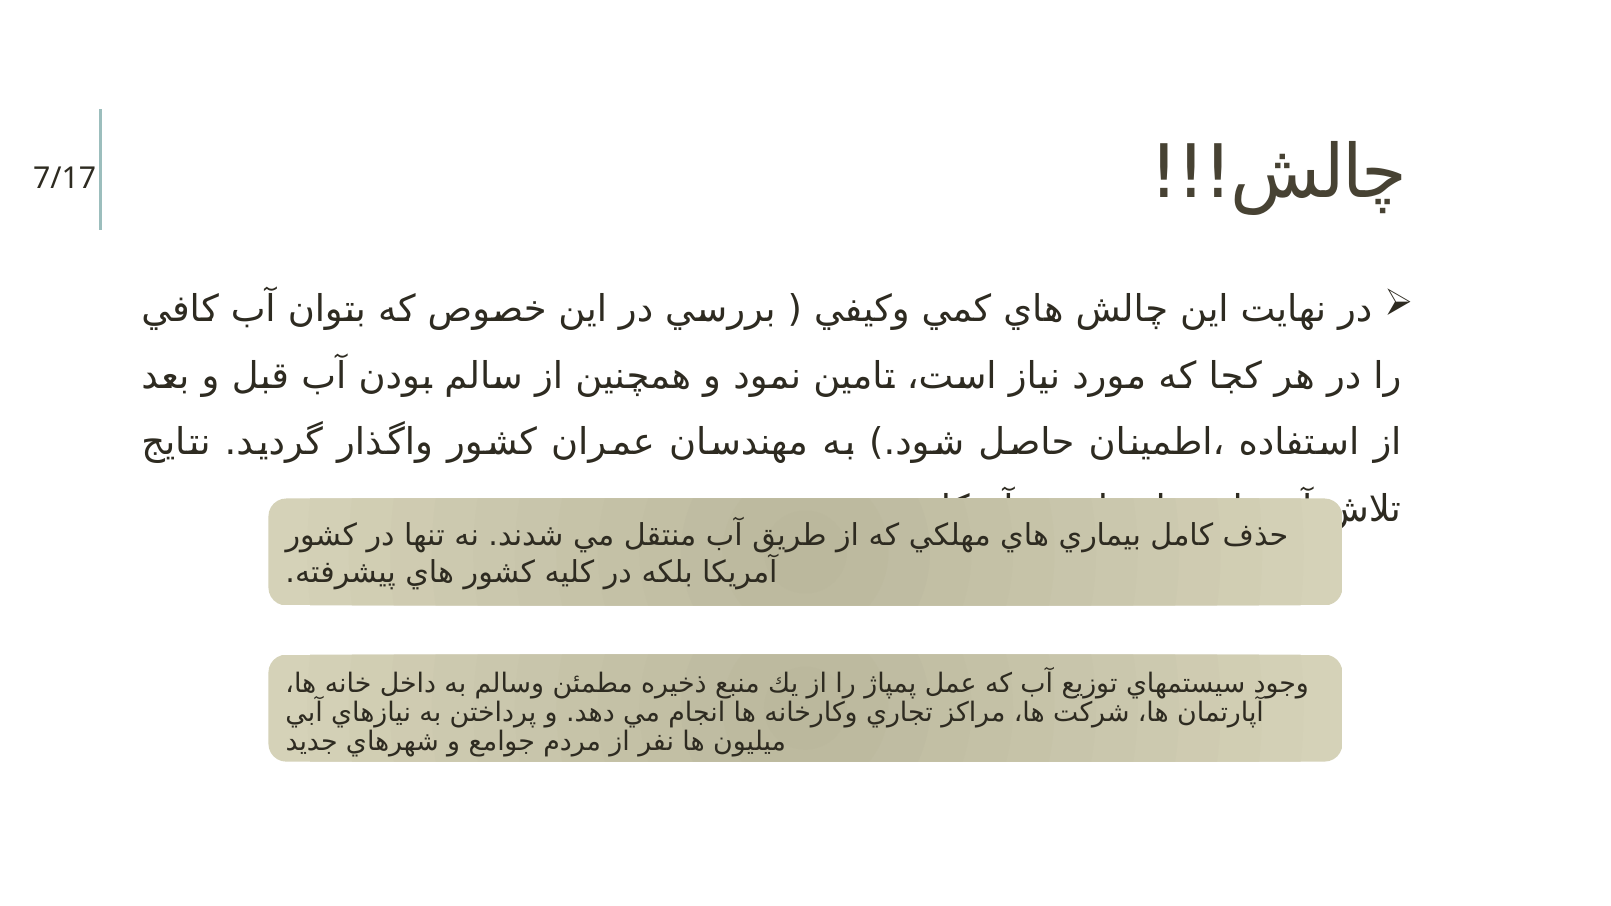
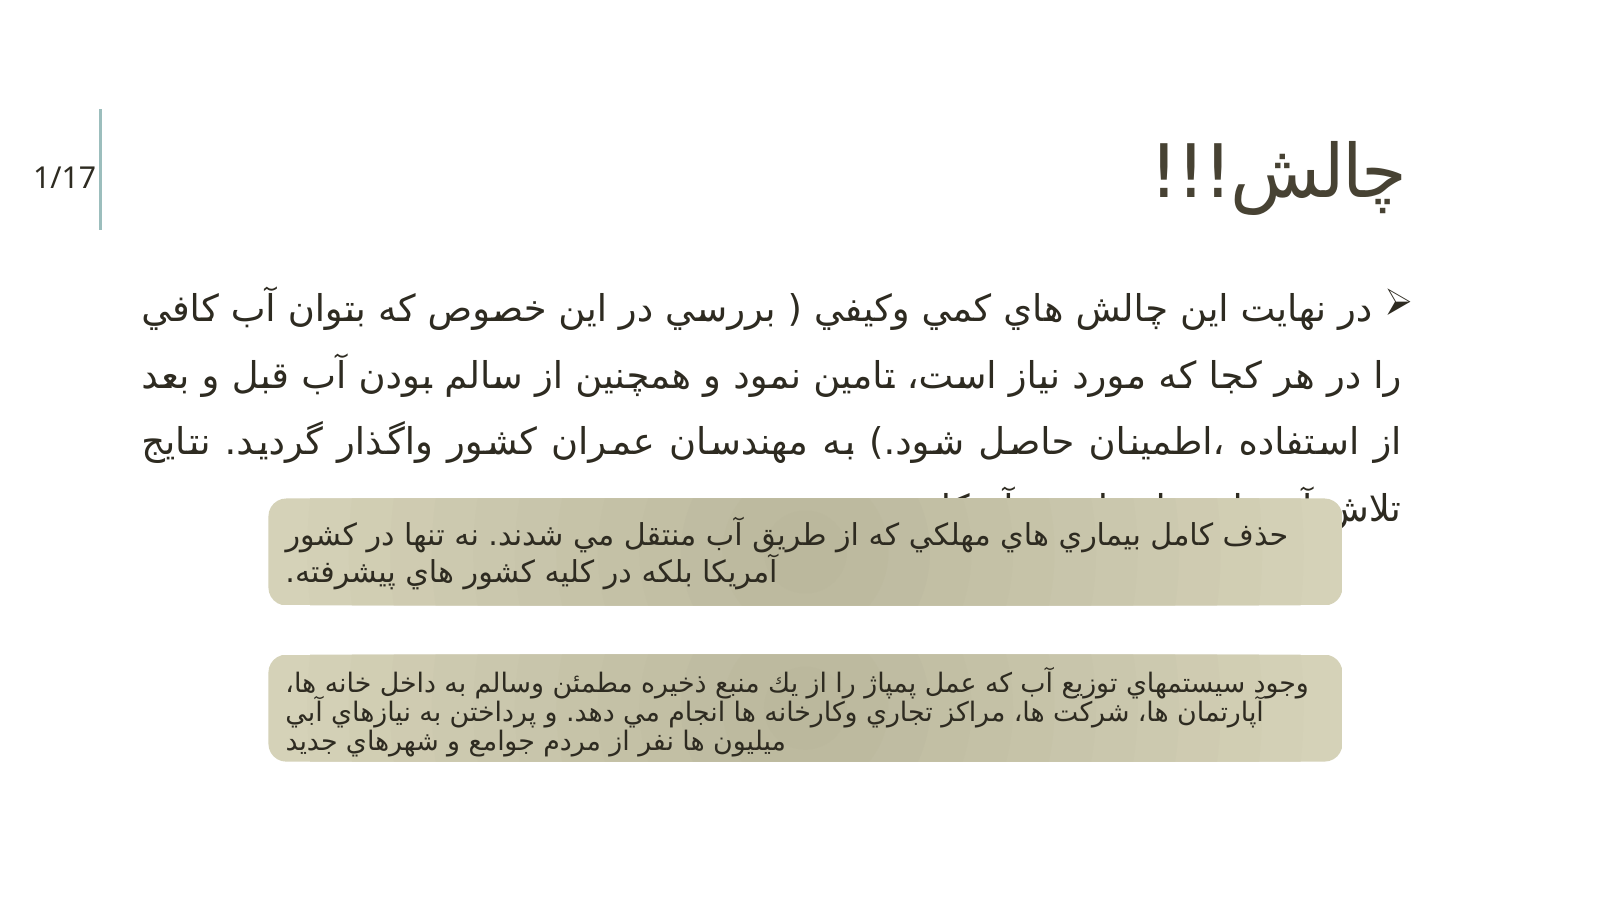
7/17: 7/17 -> 1/17 (65, 178)
